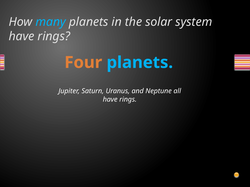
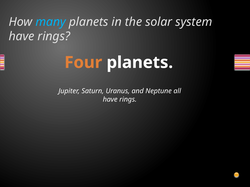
planets colour: light blue -> white (140, 63)
